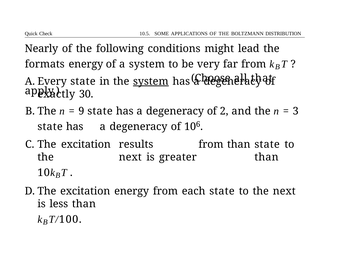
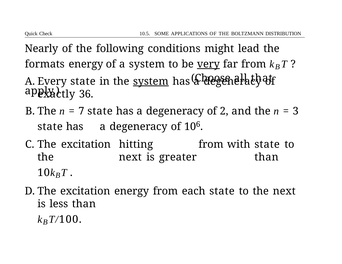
very underline: none -> present (208, 64)
30: 30 -> 36 (86, 94)
9: 9 -> 7 (81, 111)
results: results -> hitting (136, 144)
from than: than -> with (239, 144)
